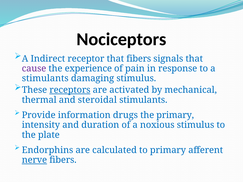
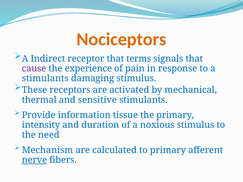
Nociceptors colour: black -> orange (121, 39)
that fibers: fibers -> terms (139, 59)
receptors underline: present -> none (70, 90)
steroidal: steroidal -> sensitive (97, 100)
drugs: drugs -> tissue (125, 115)
plate: plate -> need (49, 135)
Endorphins: Endorphins -> Mechanism (47, 150)
